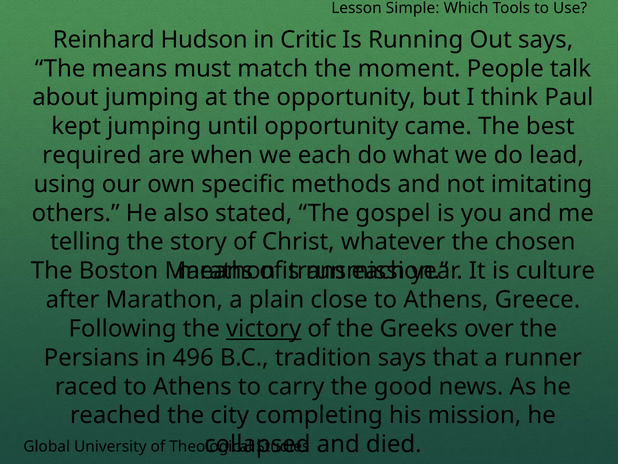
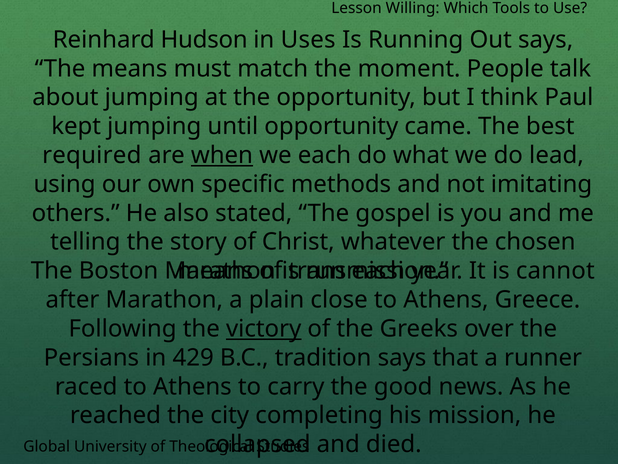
Simple: Simple -> Willing (413, 8)
Critic: Critic -> Uses (308, 40)
when underline: none -> present (222, 155)
culture: culture -> cannot (555, 271)
496: 496 -> 429 (193, 357)
